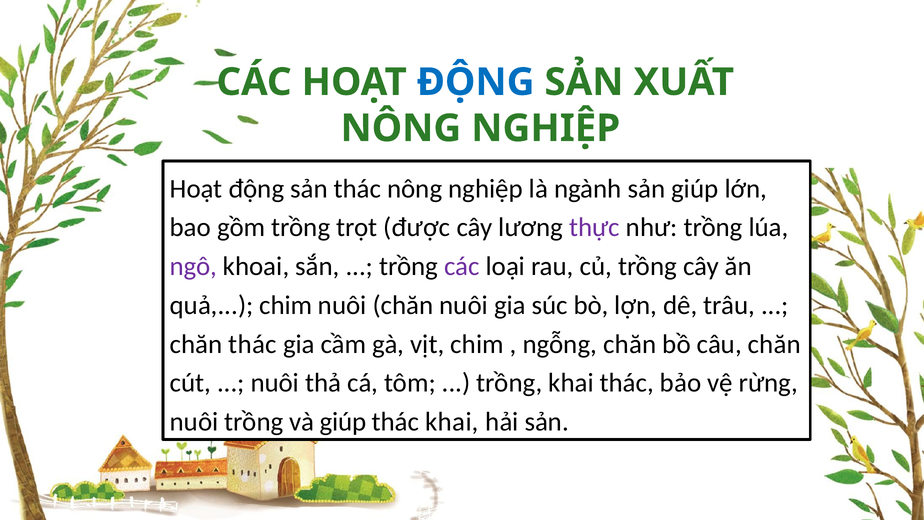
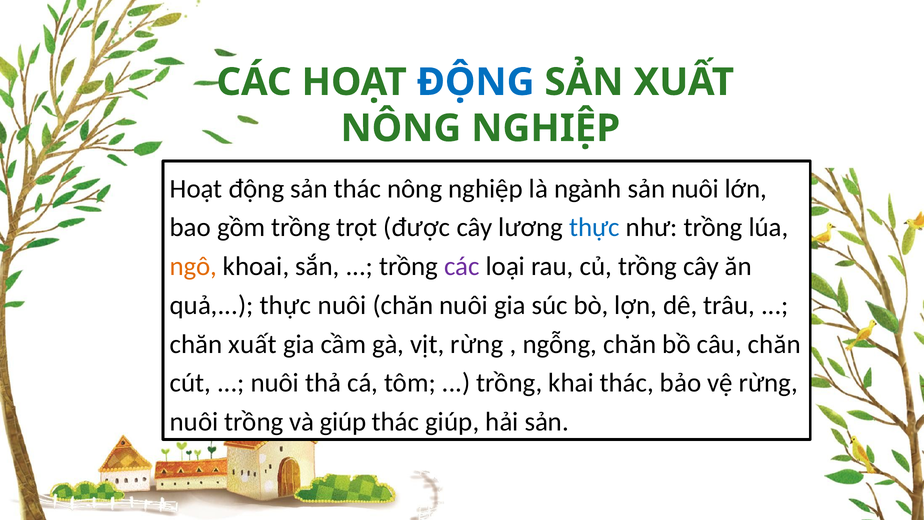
sản giúp: giúp -> nuôi (695, 189)
thực colour: purple -> blue (594, 227)
ngô colour: purple -> orange (193, 266)
quả chim: chim -> thực (286, 305)
chăn thác: thác -> xuất (253, 344)
vịt chim: chim -> rừng (477, 344)
thác khai: khai -> giúp (452, 422)
